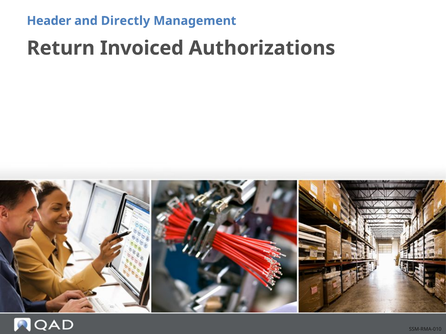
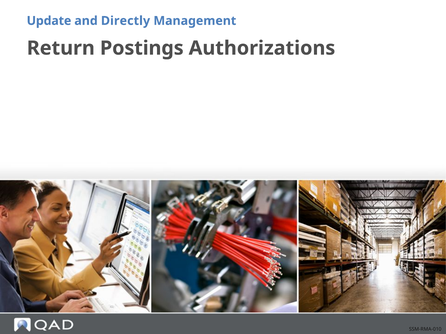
Header: Header -> Update (49, 21)
Invoiced: Invoiced -> Postings (142, 48)
